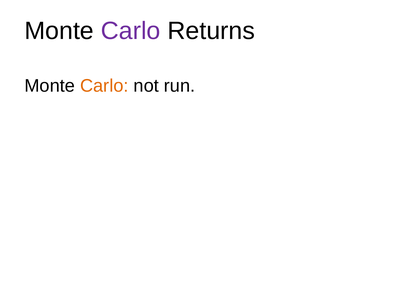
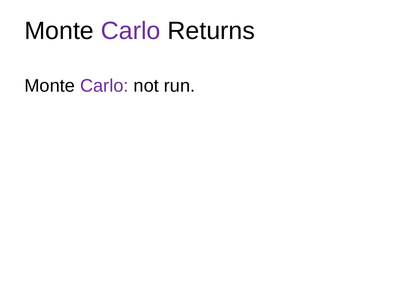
Carlo colour: orange -> purple (104, 86)
